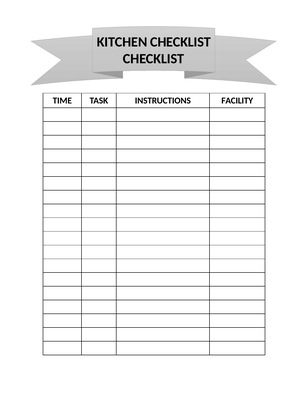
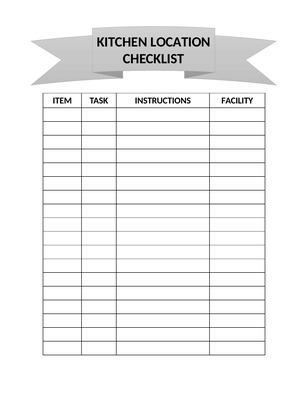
KITCHEN CHECKLIST: CHECKLIST -> LOCATION (180, 42)
TIME: TIME -> ITEM (62, 101)
